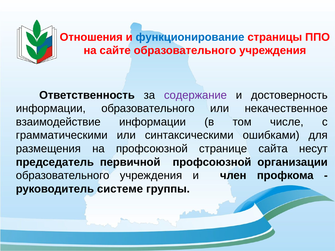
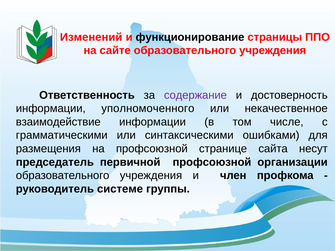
Отношения: Отношения -> Изменений (91, 37)
функционирование colour: blue -> black (190, 37)
информации образовательного: образовательного -> уполномоченного (148, 109)
